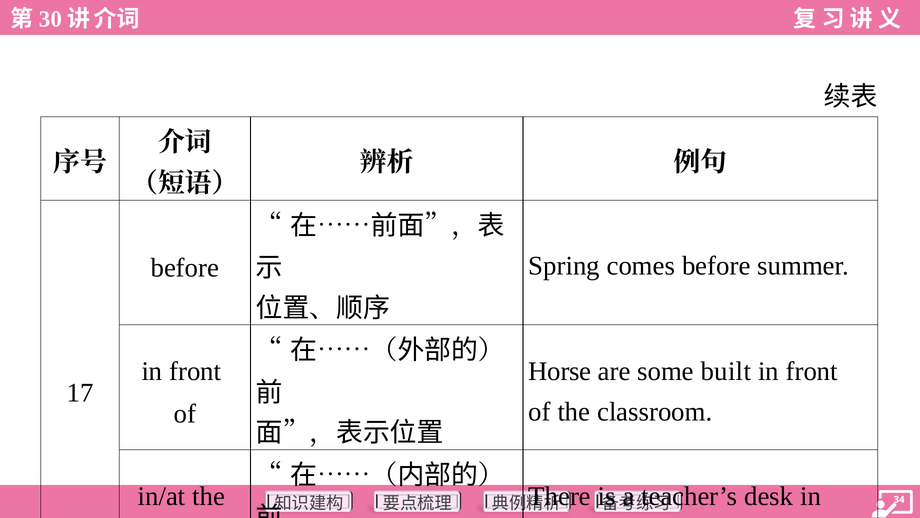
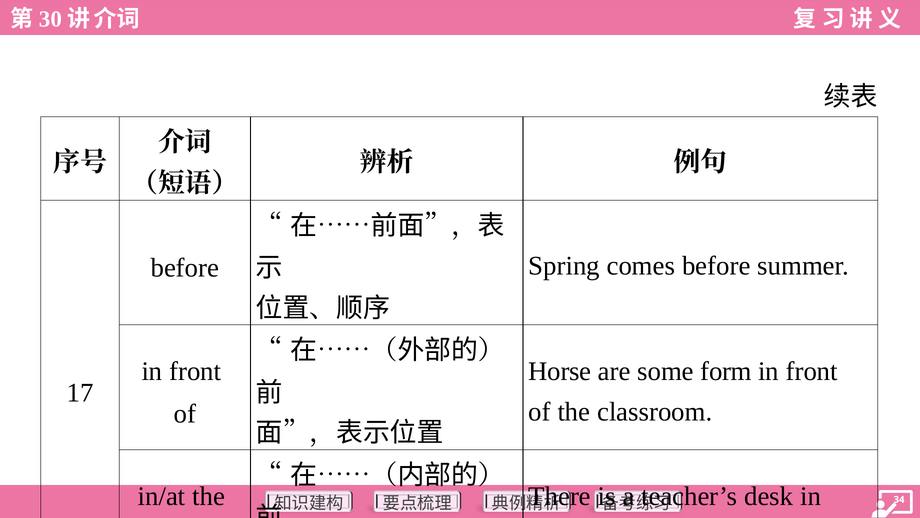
built: built -> form (726, 371)
